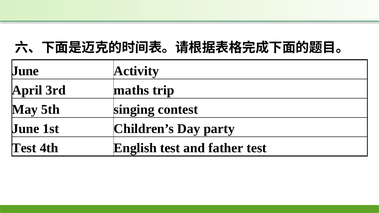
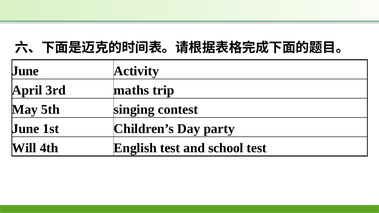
Test: Test -> Will (24, 148)
father: father -> school (226, 148)
